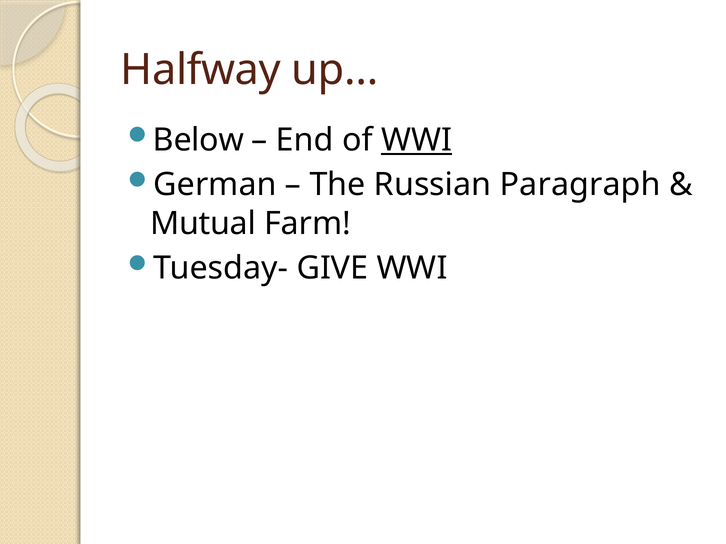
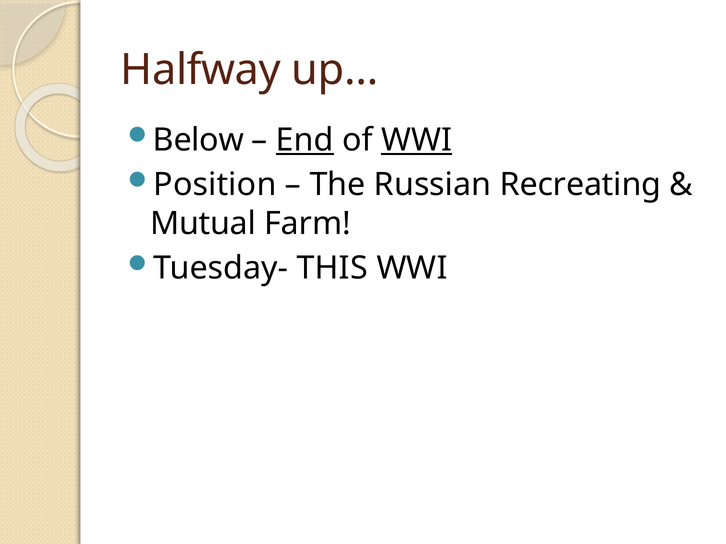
End underline: none -> present (305, 140)
German: German -> Position (215, 185)
Paragraph: Paragraph -> Recreating (580, 185)
GIVE: GIVE -> THIS (332, 268)
